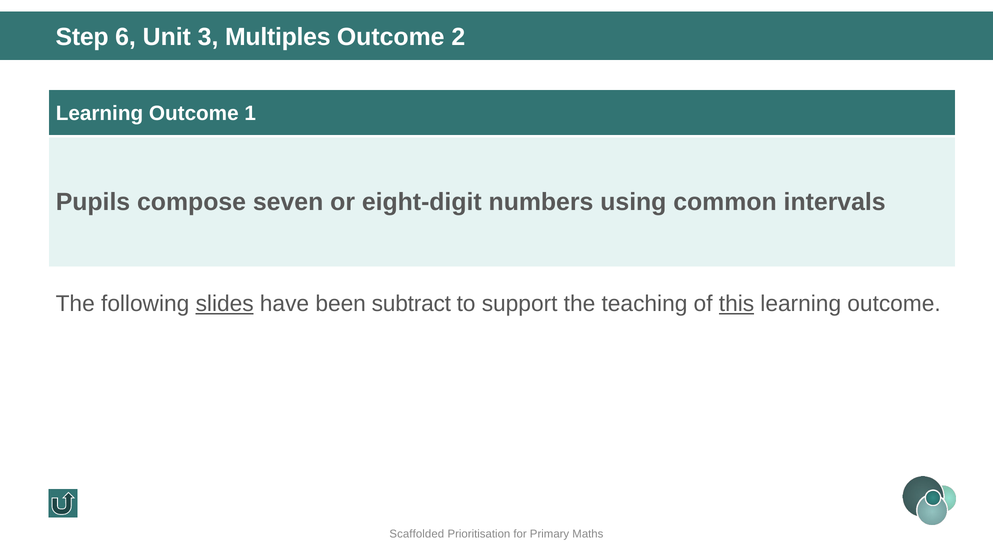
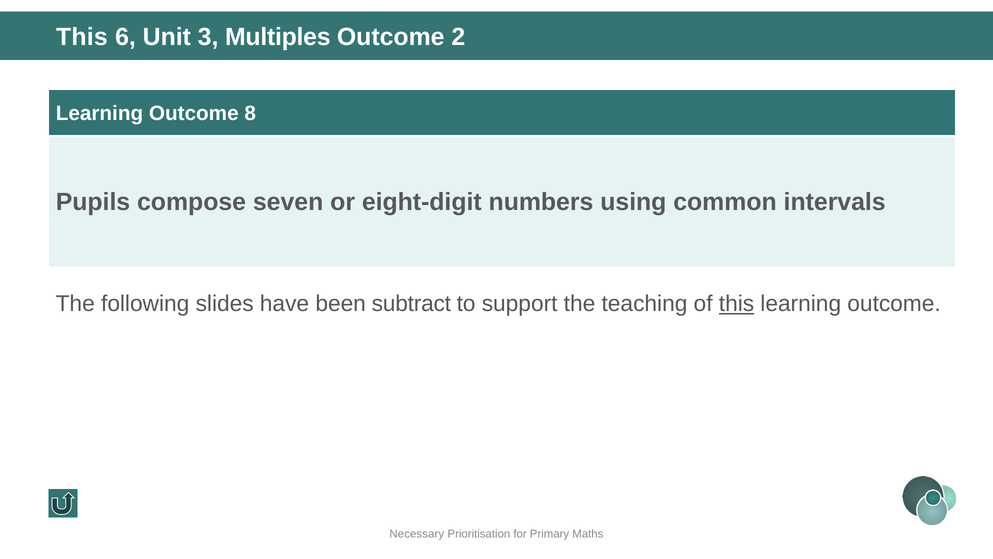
Step: Step -> This (82, 37)
1: 1 -> 8 (250, 113)
slides underline: present -> none (225, 304)
Scaffolded: Scaffolded -> Necessary (417, 533)
